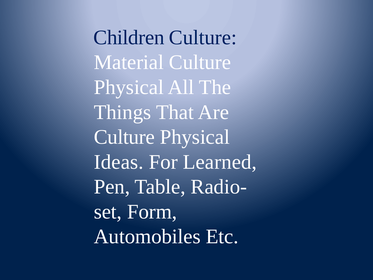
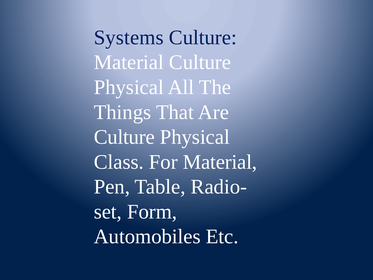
Children: Children -> Systems (129, 37)
Ideas: Ideas -> Class (119, 162)
For Learned: Learned -> Material (220, 162)
